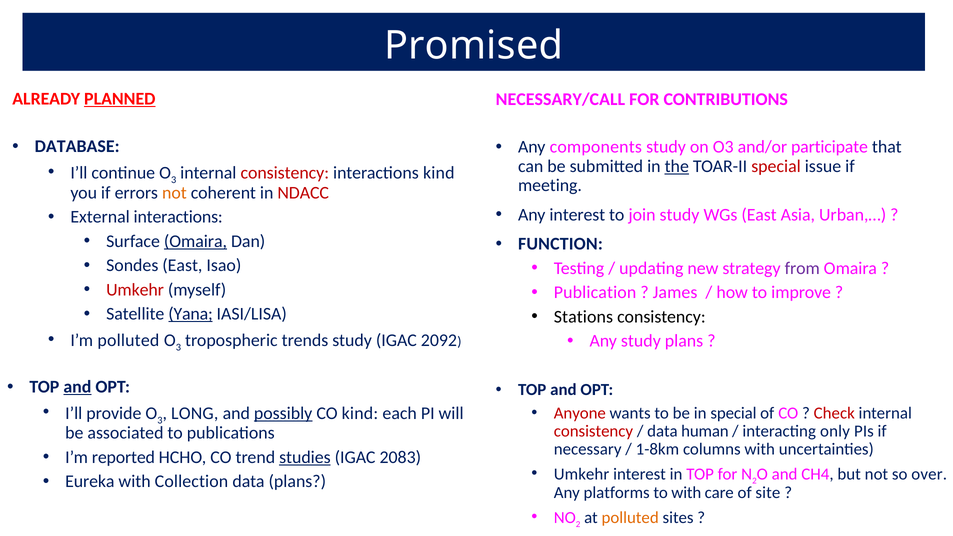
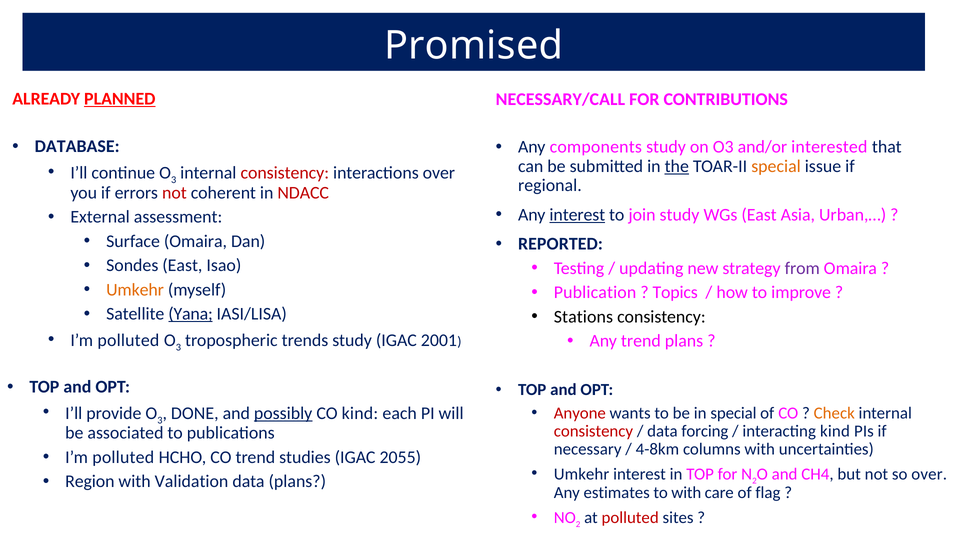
participate: participate -> interested (829, 147)
special colour: red -> orange (776, 166)
interactions kind: kind -> over (439, 173)
meeting: meeting -> regional (550, 186)
not colour: orange -> red (174, 193)
interest underline: none -> present (577, 215)
External interactions: interactions -> assessment (178, 217)
Omaira underline: present -> none (195, 241)
FUNCTION: FUNCTION -> REPORTED (560, 244)
Umkehr colour: red -> orange (135, 290)
James: James -> Topics (675, 292)
2092: 2092 -> 2001 (439, 340)
Any study: study -> trend (641, 341)
and underline: present -> none (77, 387)
LONG: LONG -> DONE (195, 413)
Check colour: red -> orange (834, 413)
human: human -> forcing (705, 431)
interacting only: only -> kind (835, 431)
1-8km: 1-8km -> 4-8km (657, 449)
reported: reported -> polluted (123, 457)
studies underline: present -> none (305, 457)
2083: 2083 -> 2055 (400, 457)
Eureka: Eureka -> Region (90, 482)
Collection: Collection -> Validation (192, 482)
platforms: platforms -> estimates (617, 493)
site: site -> flag (768, 493)
polluted colour: orange -> red (630, 518)
